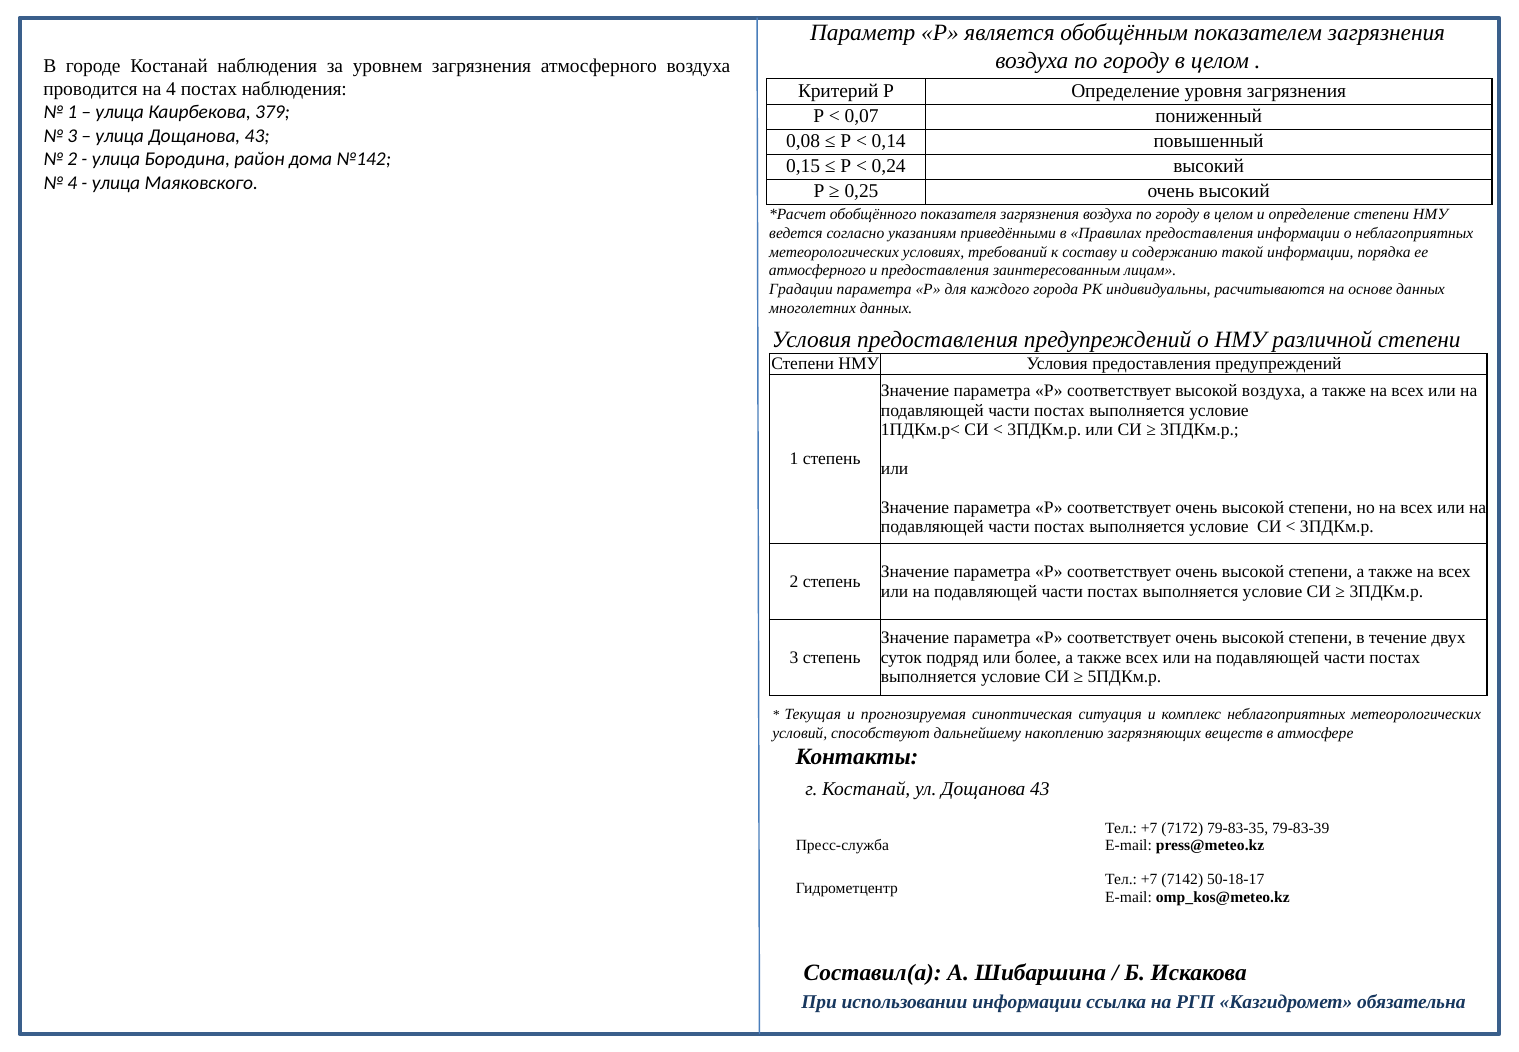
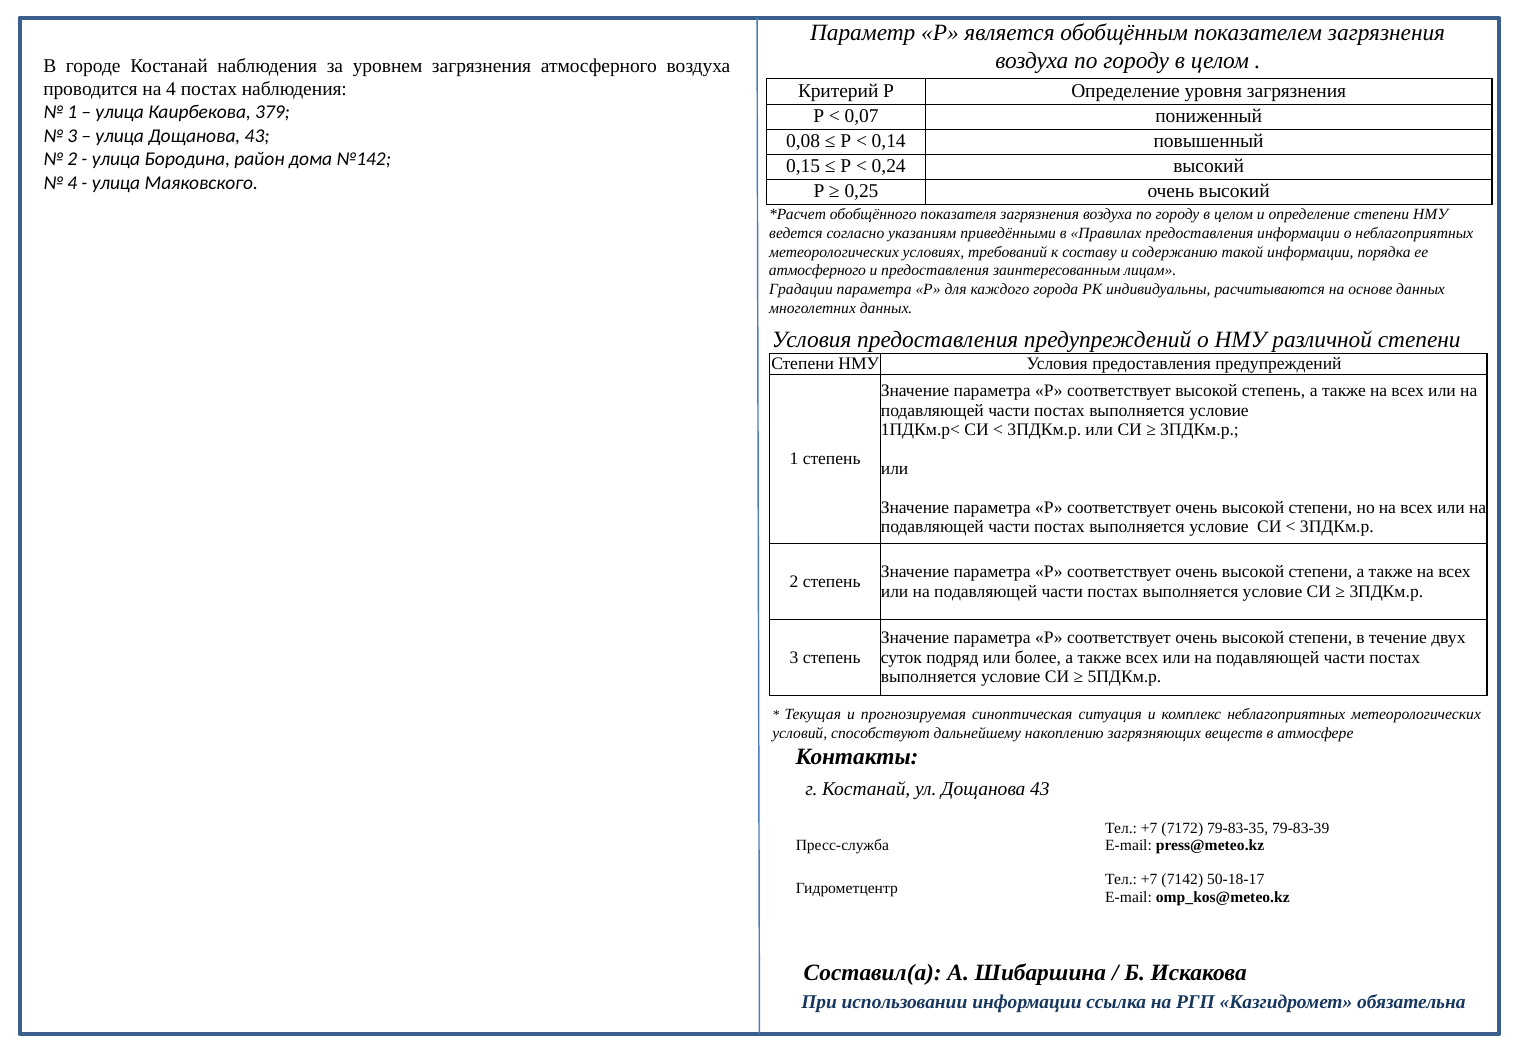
высокой воздуха: воздуха -> степень (1274, 391)
